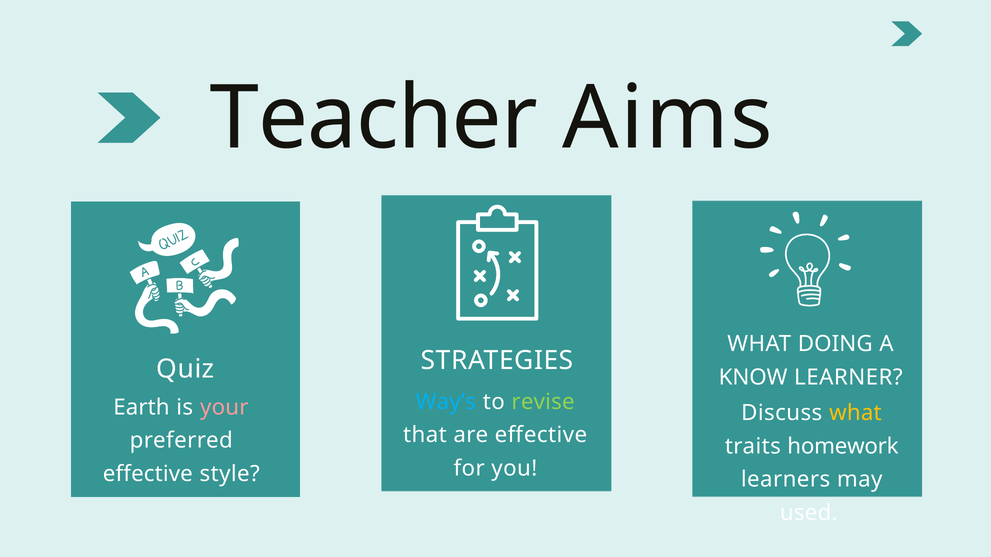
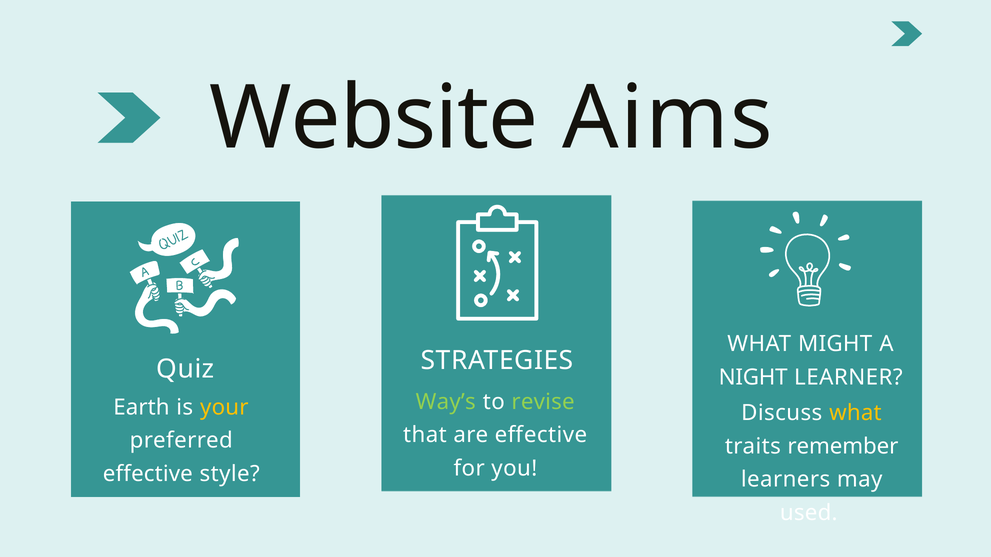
Teacher: Teacher -> Website (374, 119)
DOING: DOING -> MIGHT (835, 344)
KNOW: KNOW -> NIGHT (753, 378)
Way’s colour: light blue -> light green (446, 402)
your colour: pink -> yellow (224, 408)
homework: homework -> remember (843, 447)
